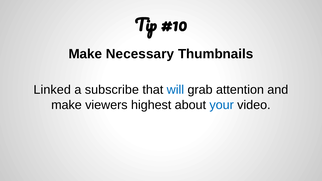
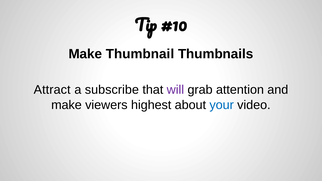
Necessary: Necessary -> Thumbnail (140, 54)
Linked: Linked -> Attract (52, 90)
will colour: blue -> purple (175, 90)
